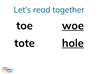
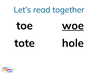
hole underline: present -> none (73, 43)
